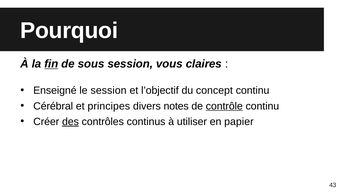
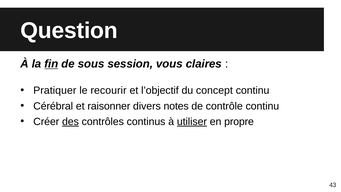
Pourquoi: Pourquoi -> Question (69, 31)
Enseigné: Enseigné -> Pratiquer (55, 90)
le session: session -> recourir (109, 90)
principes: principes -> raisonner (109, 106)
contrôle underline: present -> none (224, 106)
utiliser underline: none -> present (192, 121)
papier: papier -> propre (239, 121)
